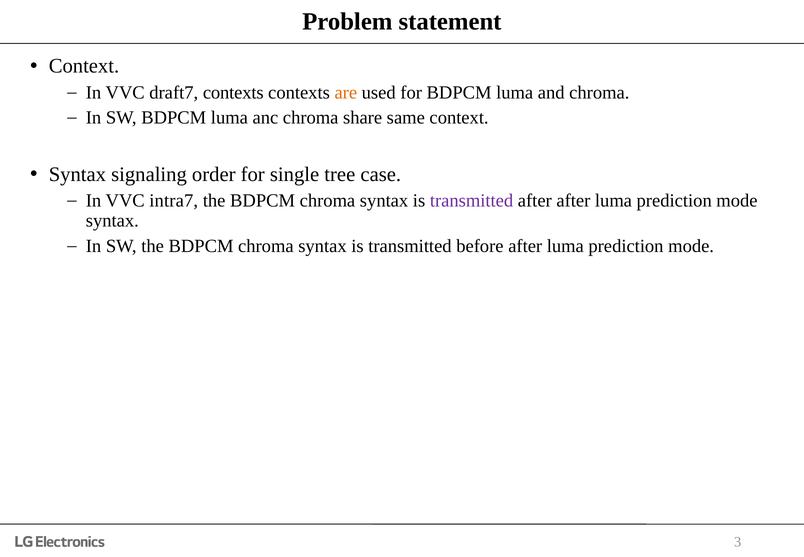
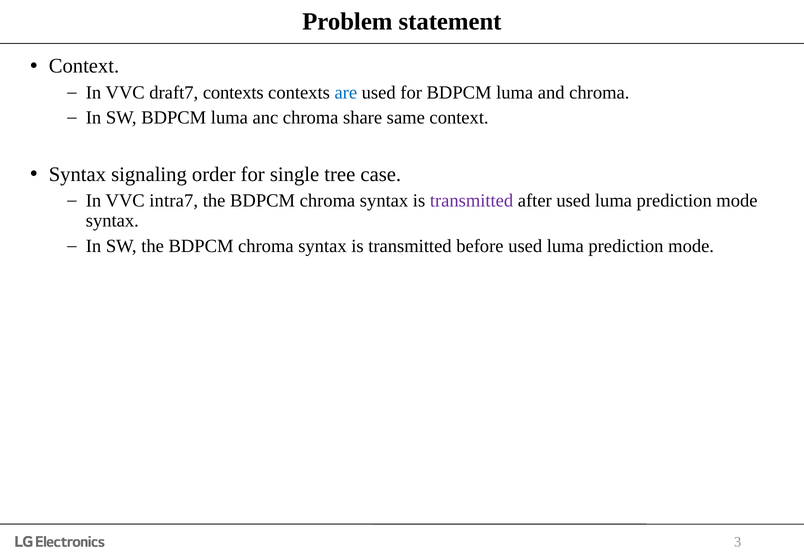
are colour: orange -> blue (346, 92)
after after: after -> used (573, 200)
before after: after -> used (525, 246)
